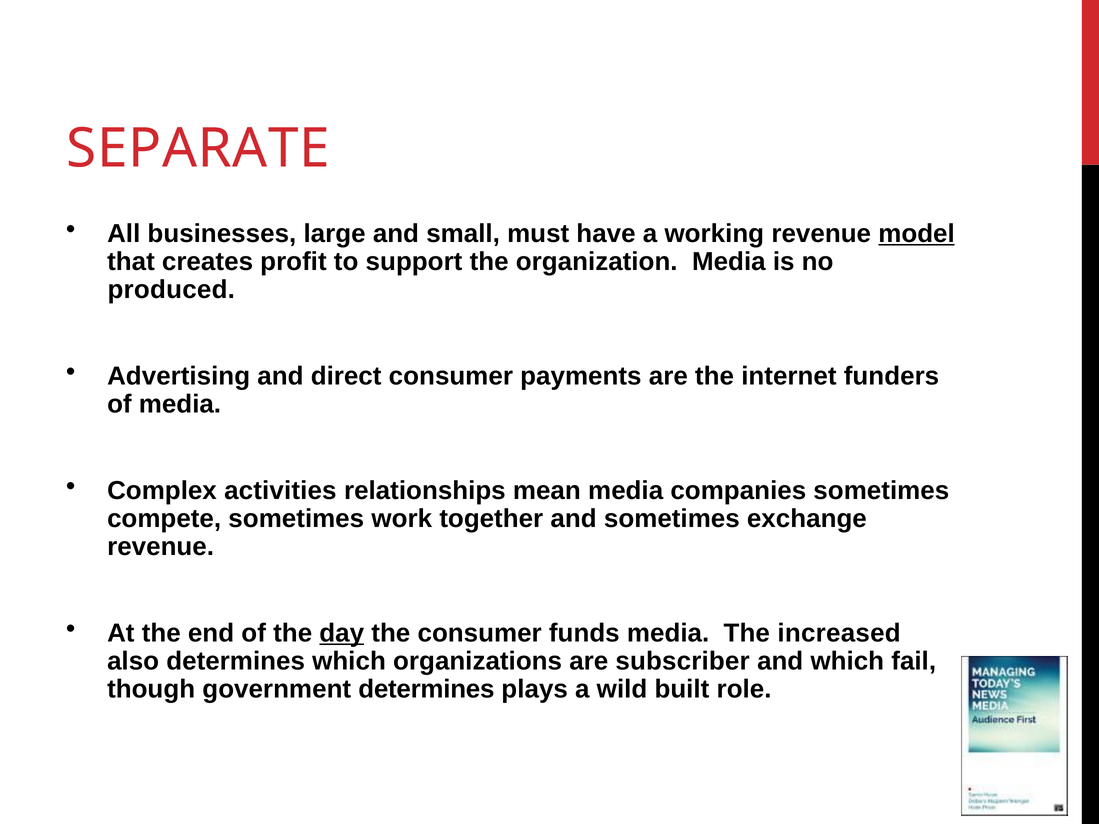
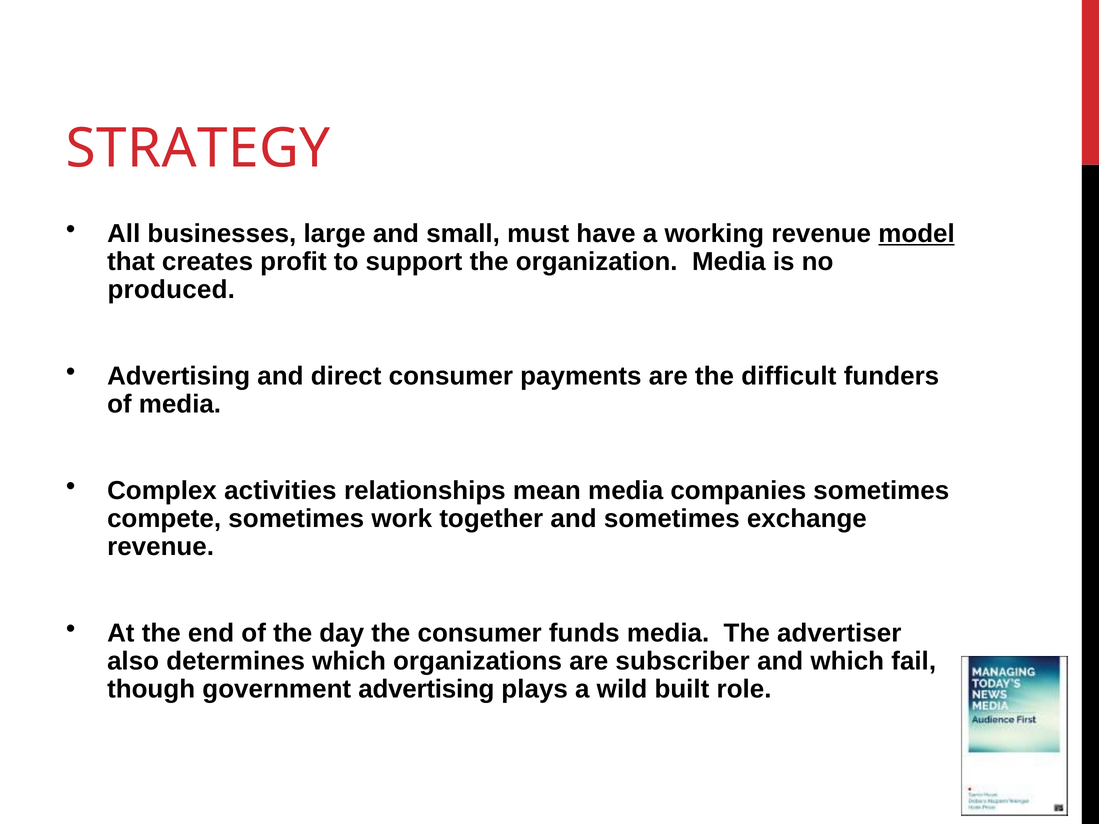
SEPARATE: SEPARATE -> STRATEGY (198, 149)
internet: internet -> difficult (789, 376)
day underline: present -> none (342, 633)
increased: increased -> advertiser (839, 633)
government determines: determines -> advertising (426, 689)
